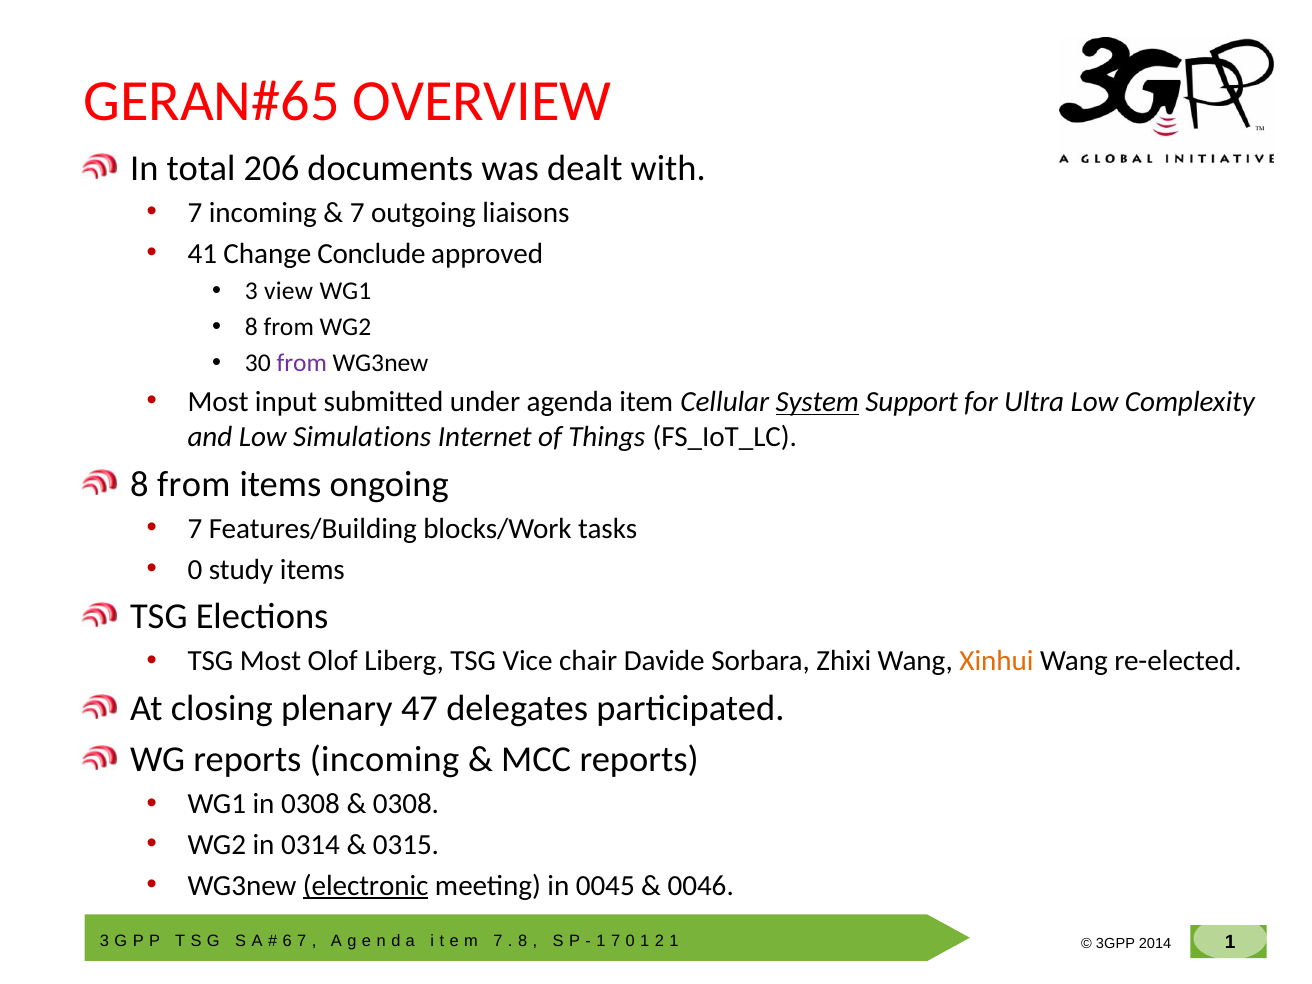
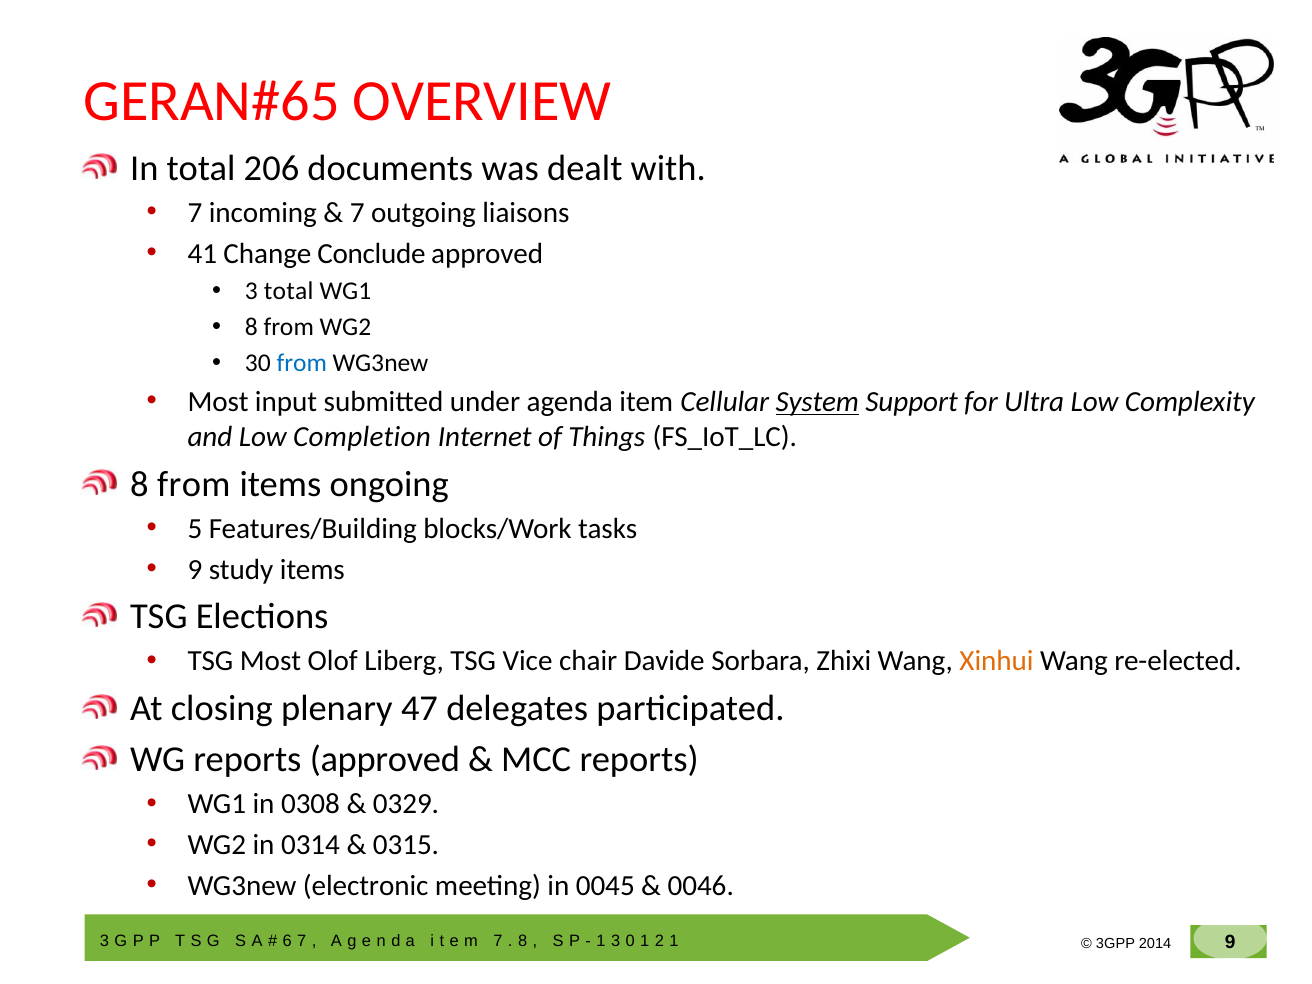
3 view: view -> total (289, 291)
from colour: purple -> blue (302, 363)
Simulations: Simulations -> Completion (362, 437)
7: 7 -> 5 (195, 529)
0: 0 -> 9 (195, 569)
reports incoming: incoming -> approved (385, 760)
0308: 0308 -> 0329 (406, 804)
electronic underline: present -> none (366, 886)
7: 7 -> 3 (616, 941)
1: 1 -> 9 (1230, 943)
